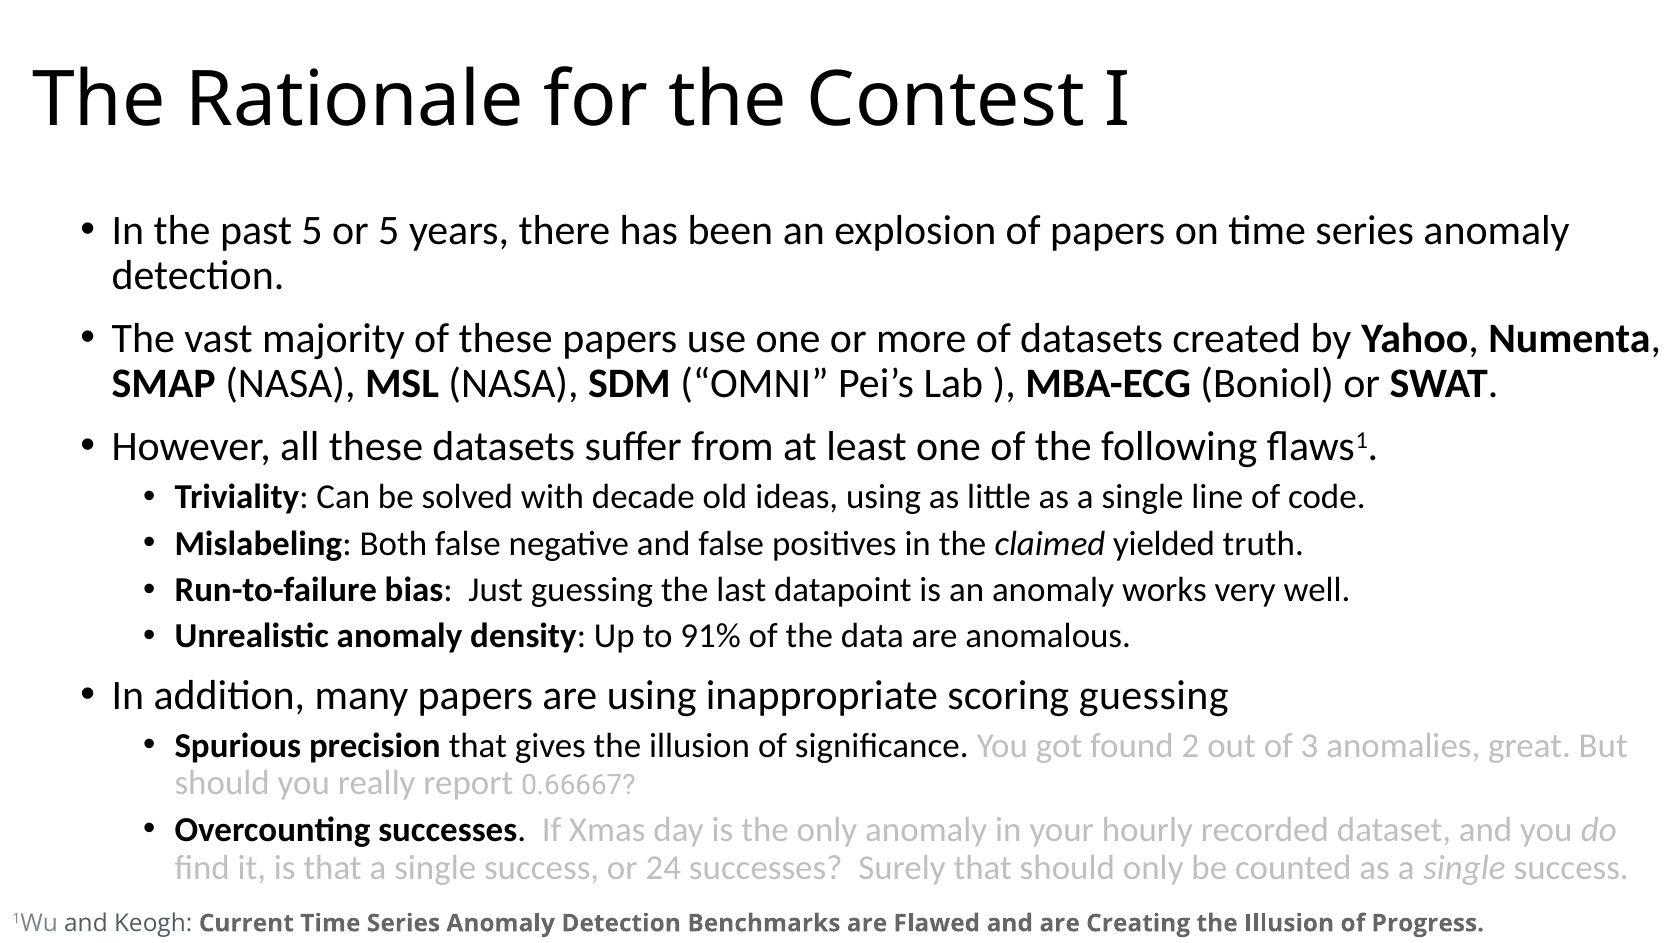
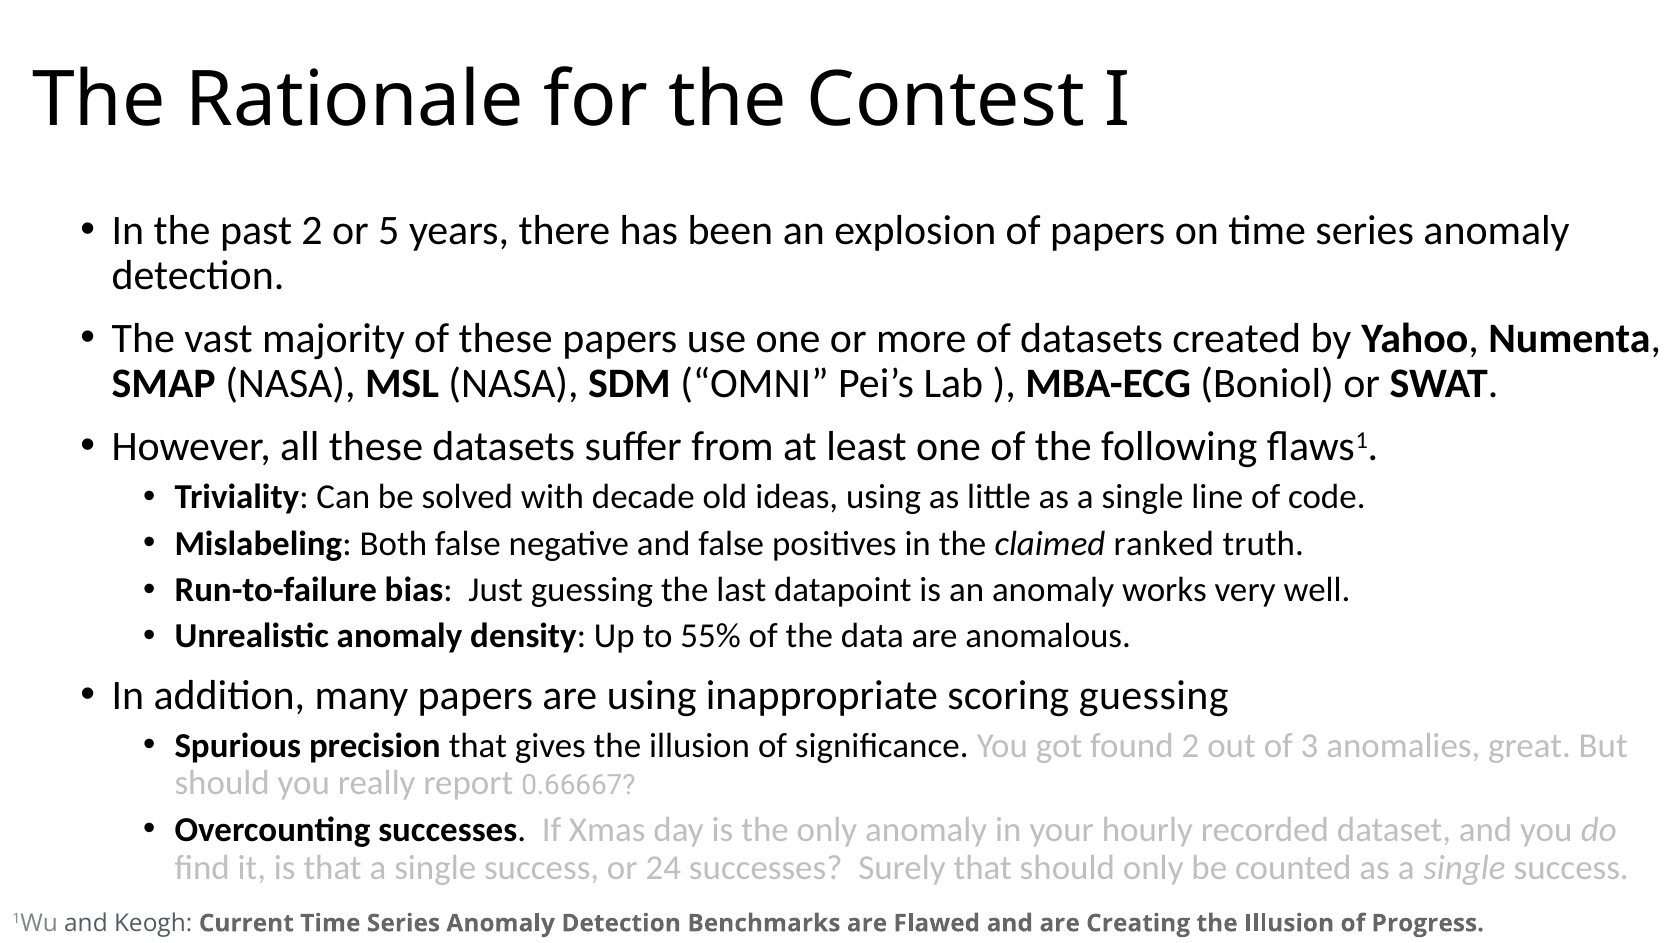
past 5: 5 -> 2 (312, 231)
yielded: yielded -> ranked (1164, 543)
91%: 91% -> 55% (711, 636)
